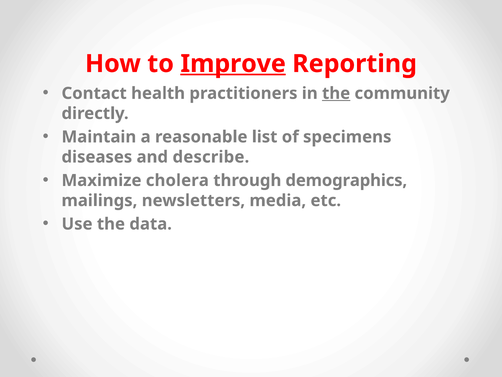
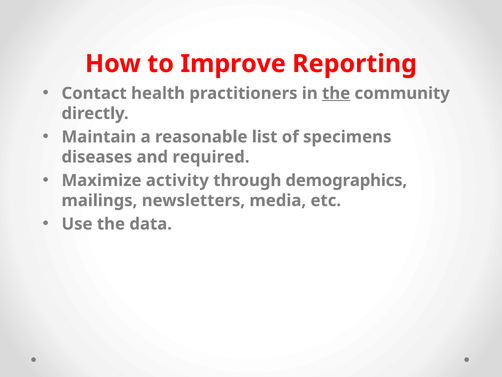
Improve underline: present -> none (233, 64)
describe: describe -> required (211, 157)
cholera: cholera -> activity (177, 180)
